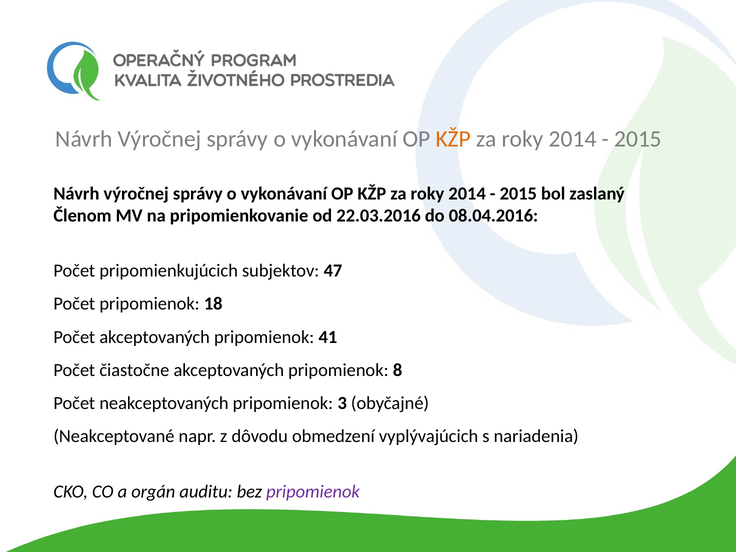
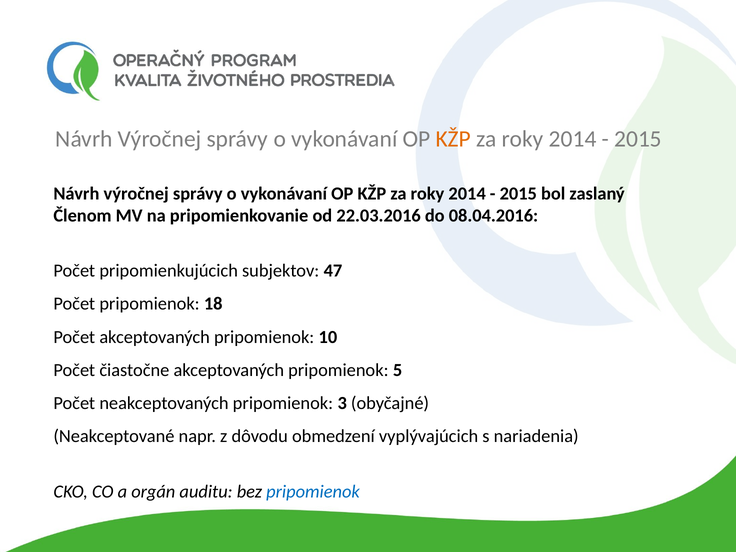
41: 41 -> 10 (328, 337)
8: 8 -> 5 (398, 370)
pripomienok colour: purple -> blue (313, 492)
